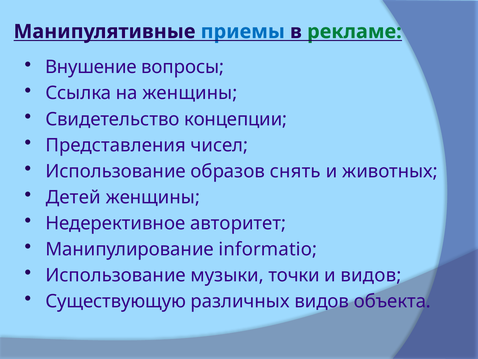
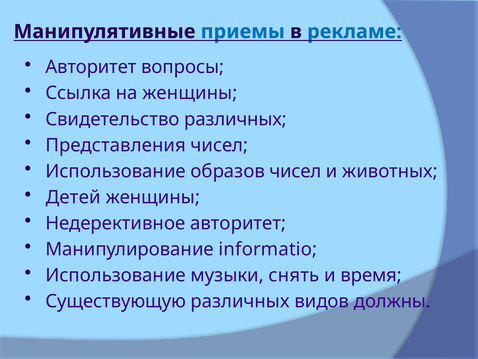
рекламе colour: green -> blue (354, 32)
Внушение: Внушение -> Авторитет (91, 67)
Свидетельство концепции: концепции -> различных (236, 119)
образов снять: снять -> чисел (295, 171)
точки: точки -> снять (294, 275)
и видов: видов -> время (371, 275)
объекта: объекта -> должны (392, 301)
